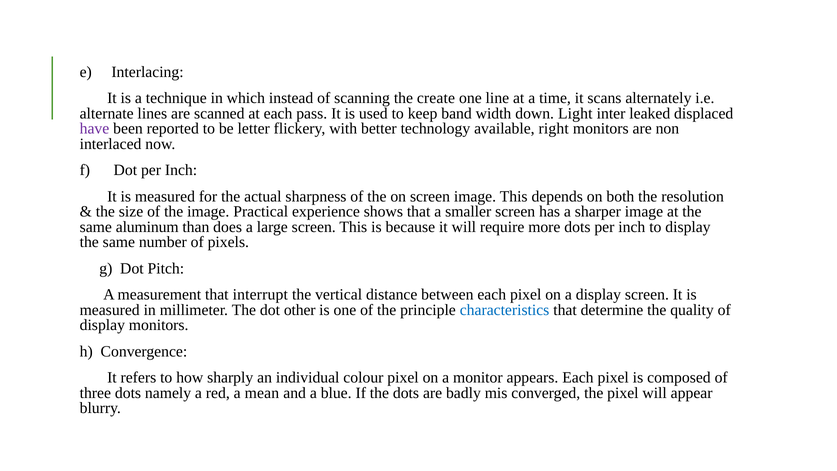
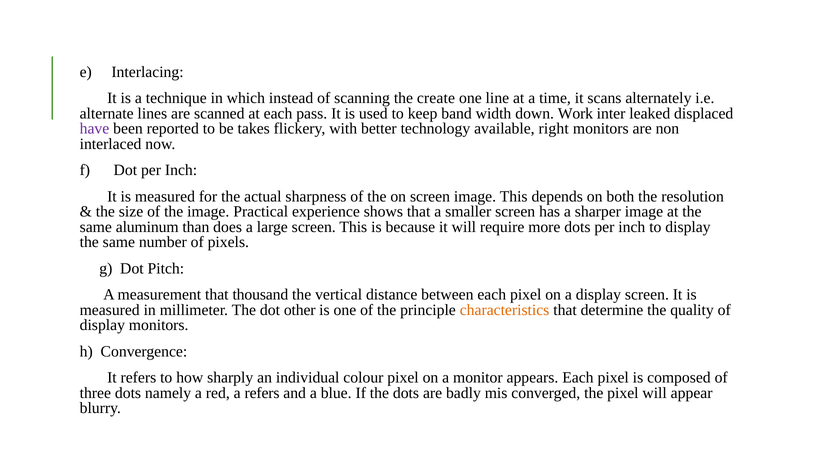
Light: Light -> Work (575, 113)
letter: letter -> takes (254, 129)
interrupt: interrupt -> thousand (260, 295)
characteristics colour: blue -> orange (505, 310)
a mean: mean -> refers (262, 393)
